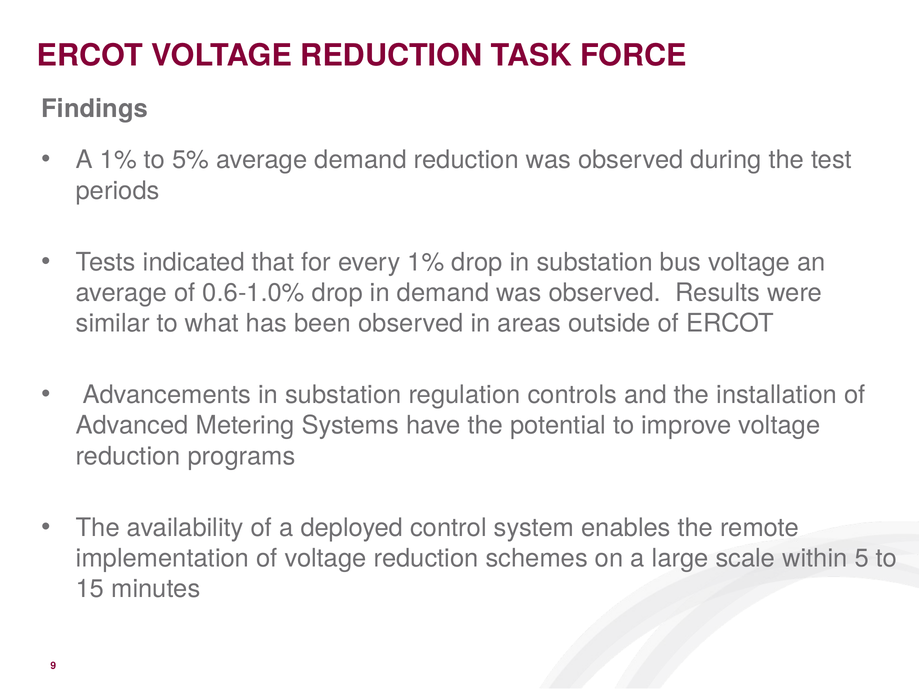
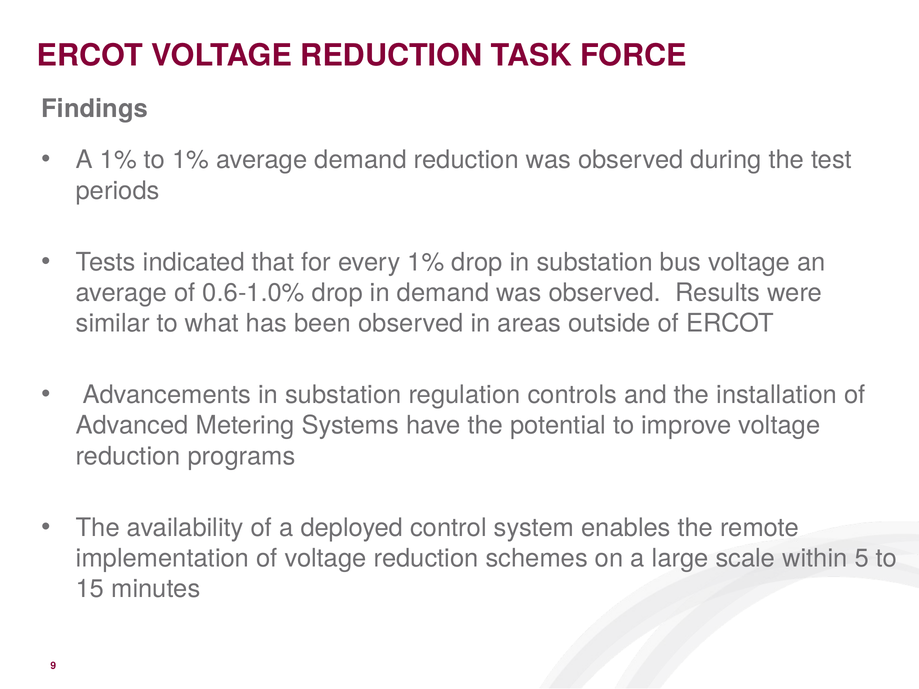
to 5%: 5% -> 1% (191, 160)
